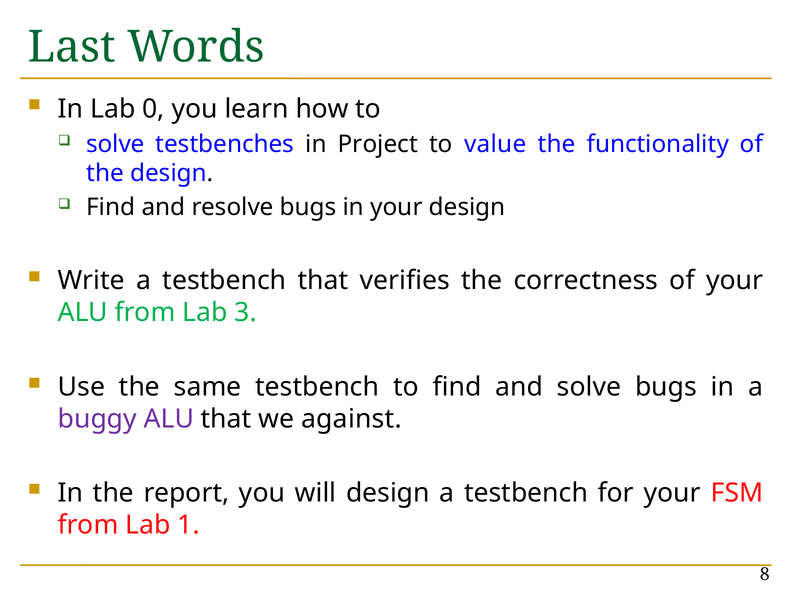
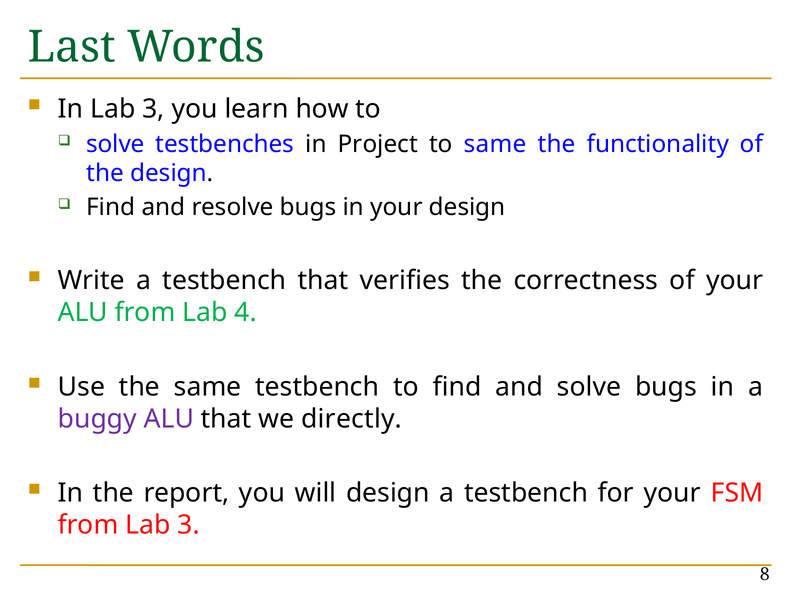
In Lab 0: 0 -> 3 (153, 109)
to value: value -> same (495, 144)
3: 3 -> 4 (246, 313)
against: against -> directly (352, 419)
from Lab 1: 1 -> 3 (189, 526)
